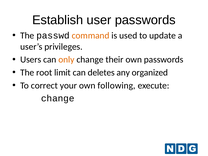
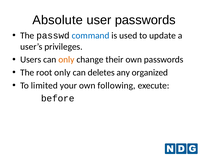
Establish: Establish -> Absolute (58, 20)
command colour: orange -> blue (91, 36)
root limit: limit -> only (62, 73)
correct: correct -> limited (44, 85)
change: change -> before (58, 98)
